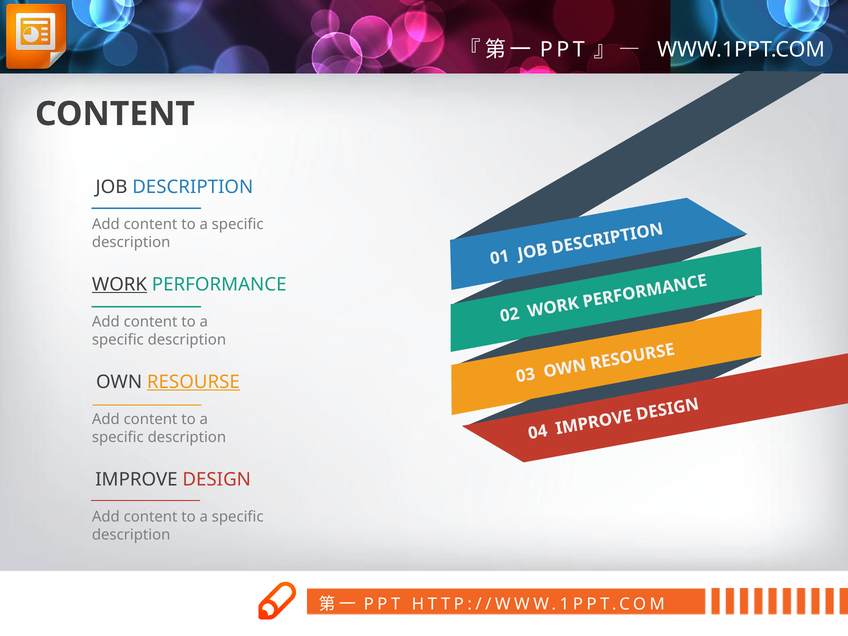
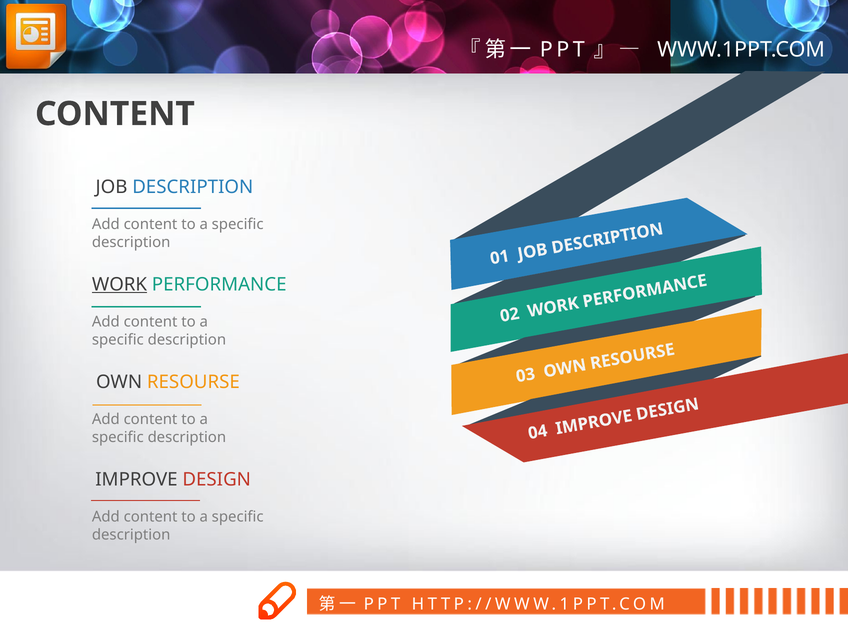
RESOURSE underline: present -> none (193, 382)
